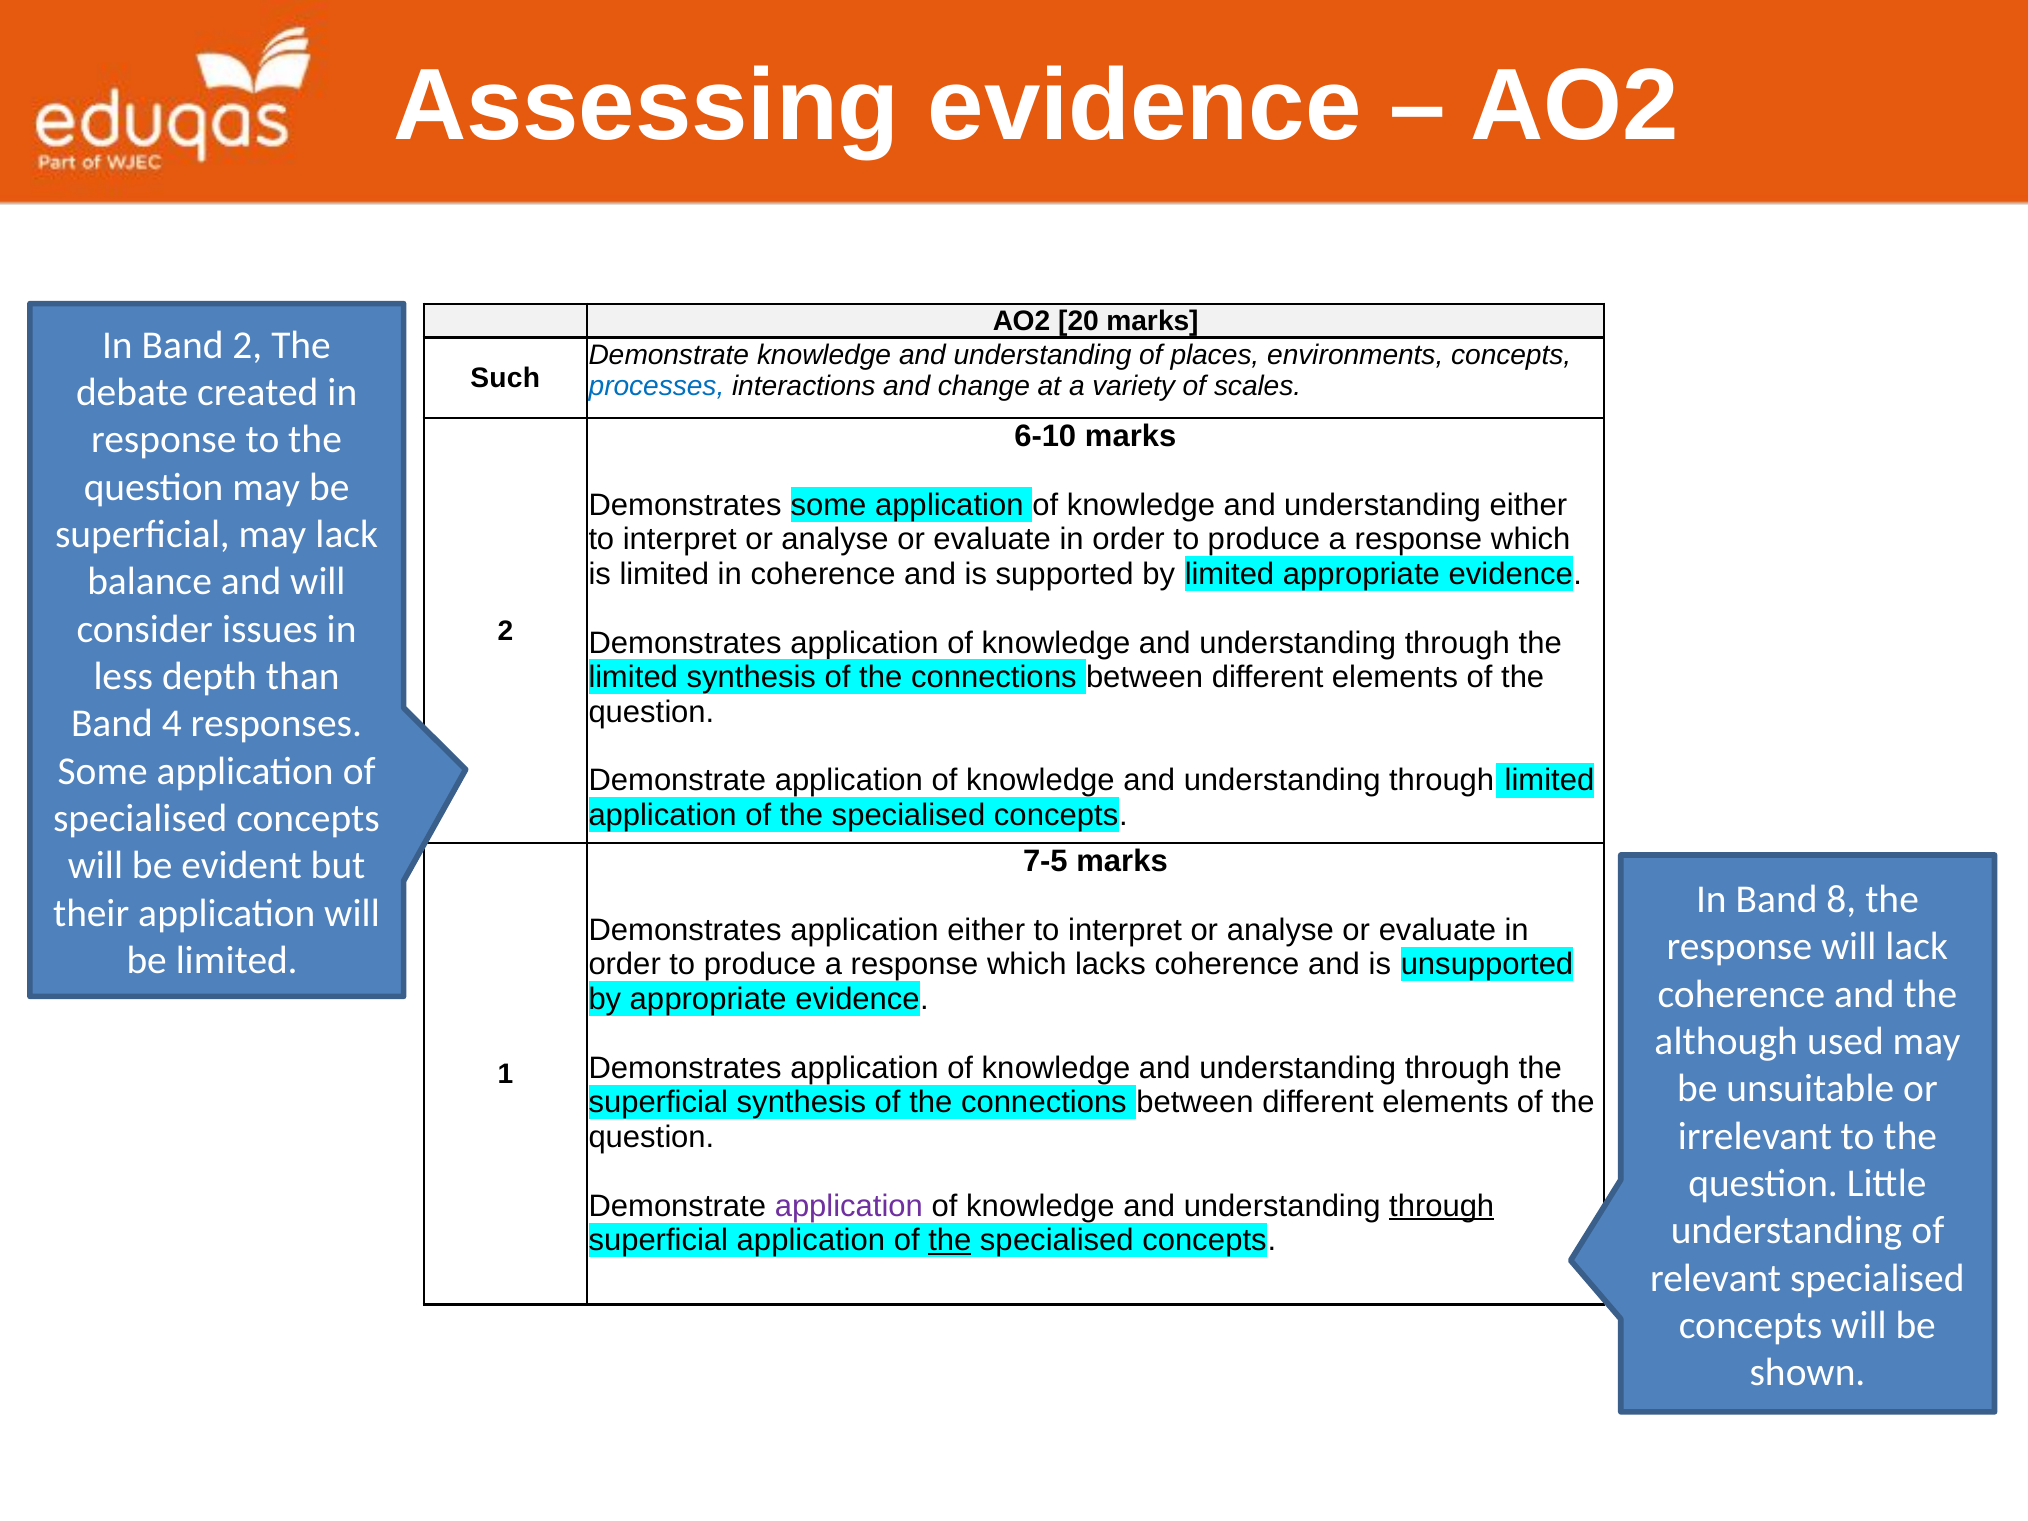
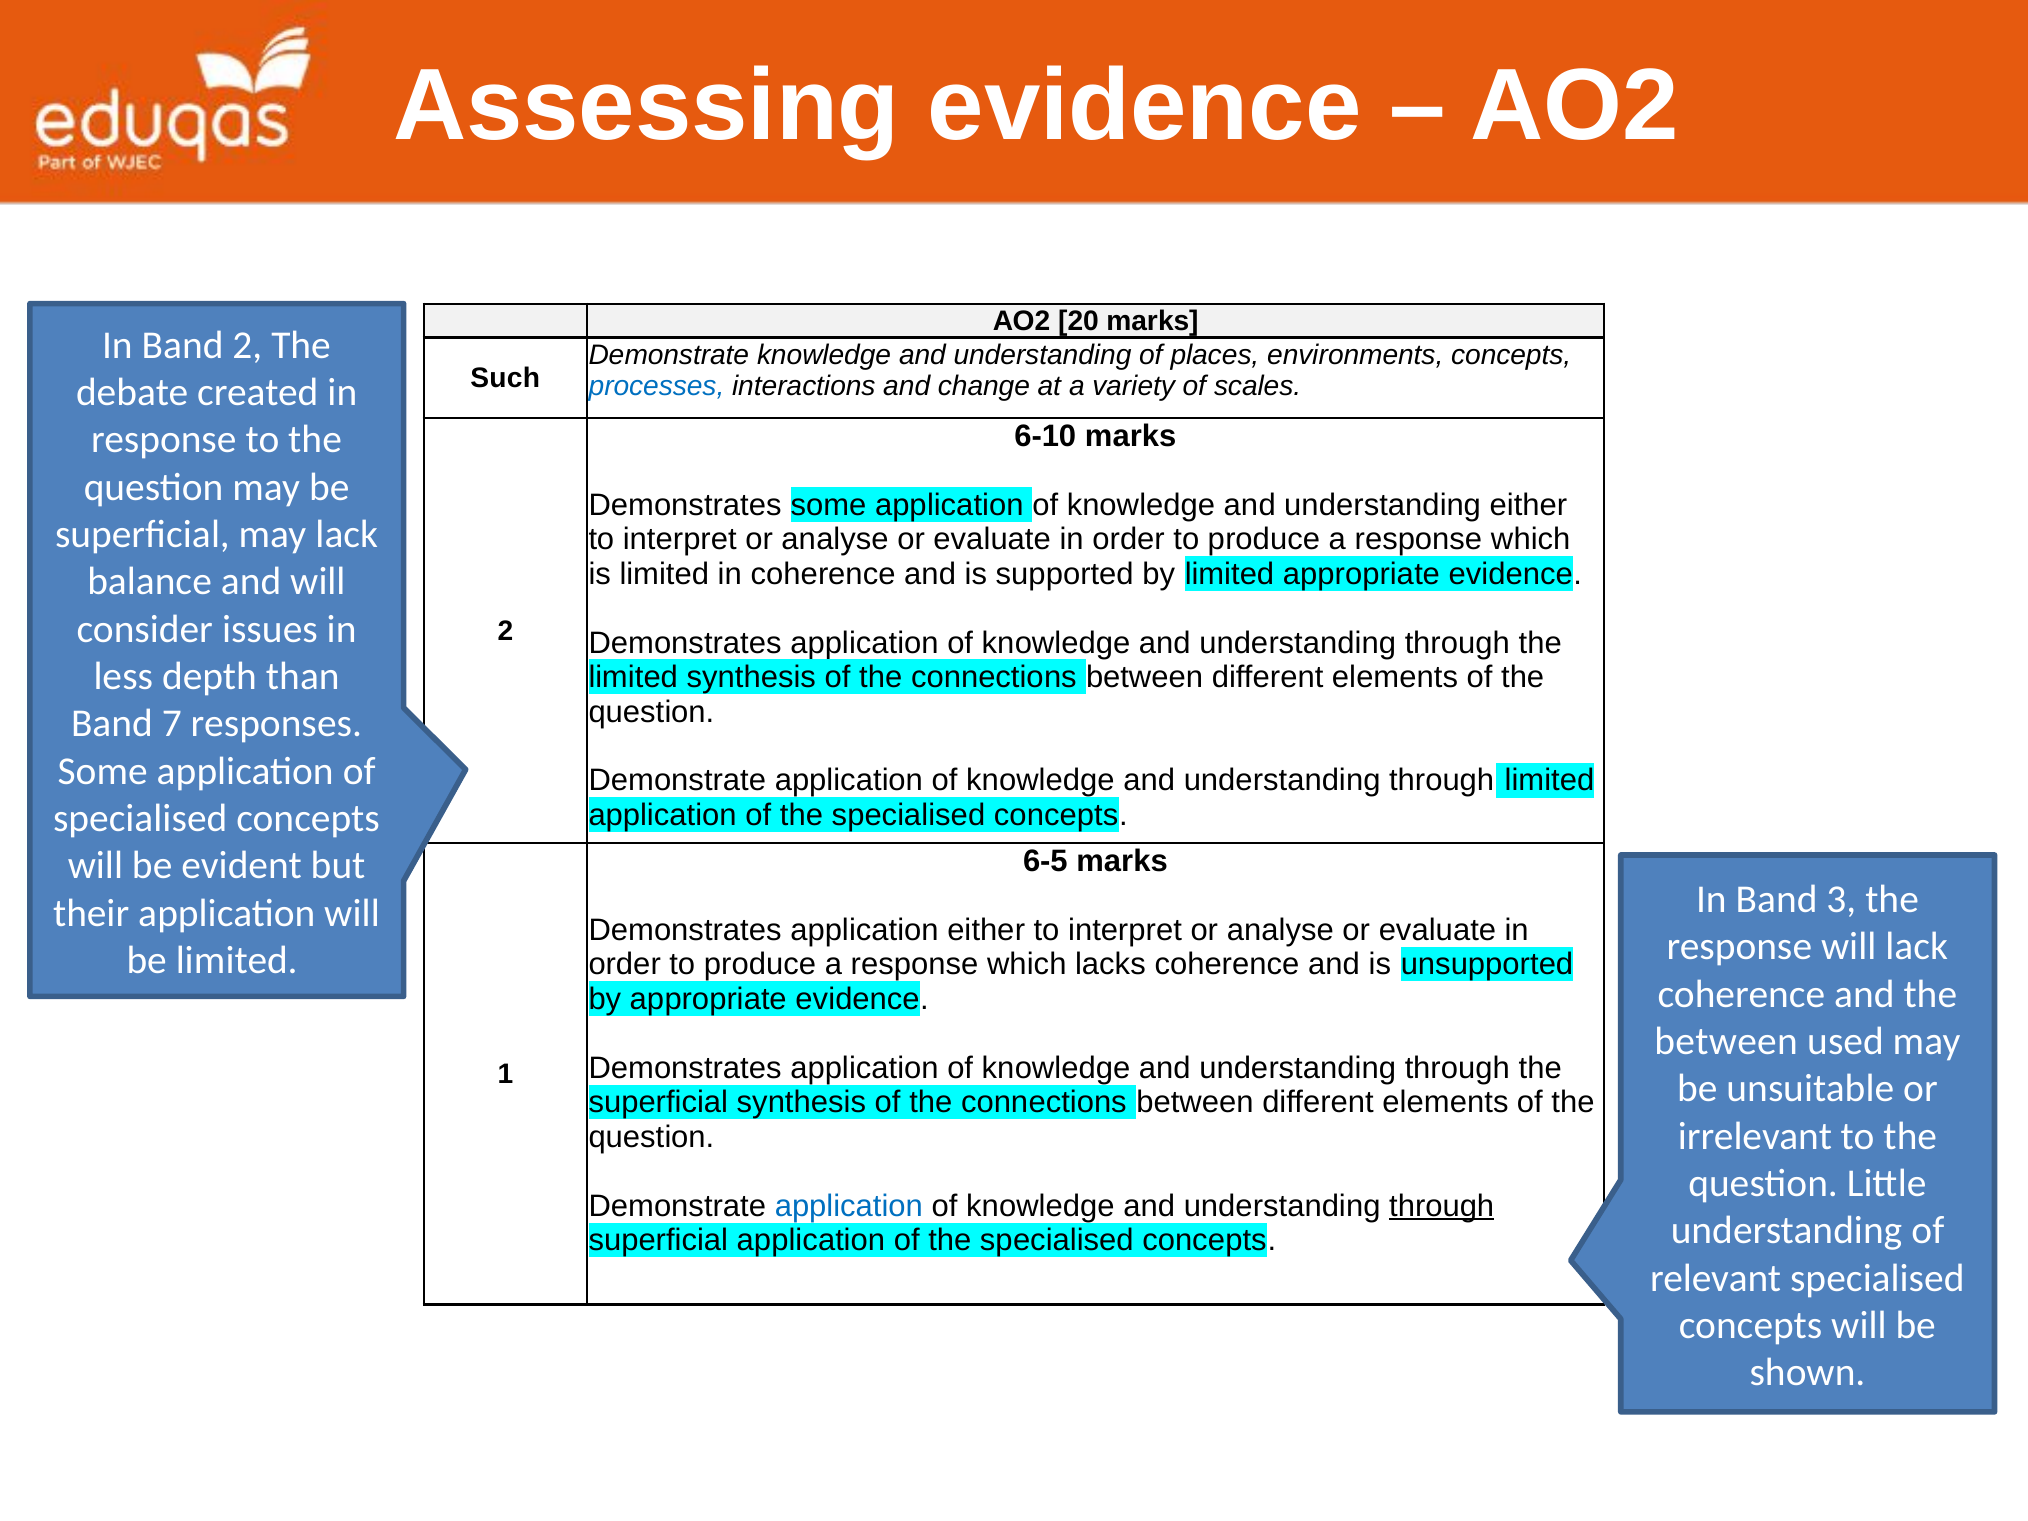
4: 4 -> 7 (172, 724)
7-5: 7-5 -> 6-5 (1045, 861)
8: 8 -> 3 (1841, 899)
although: although -> between (1726, 1041)
application colour: purple -> blue (849, 1206)
the underline: present -> none (950, 1241)
